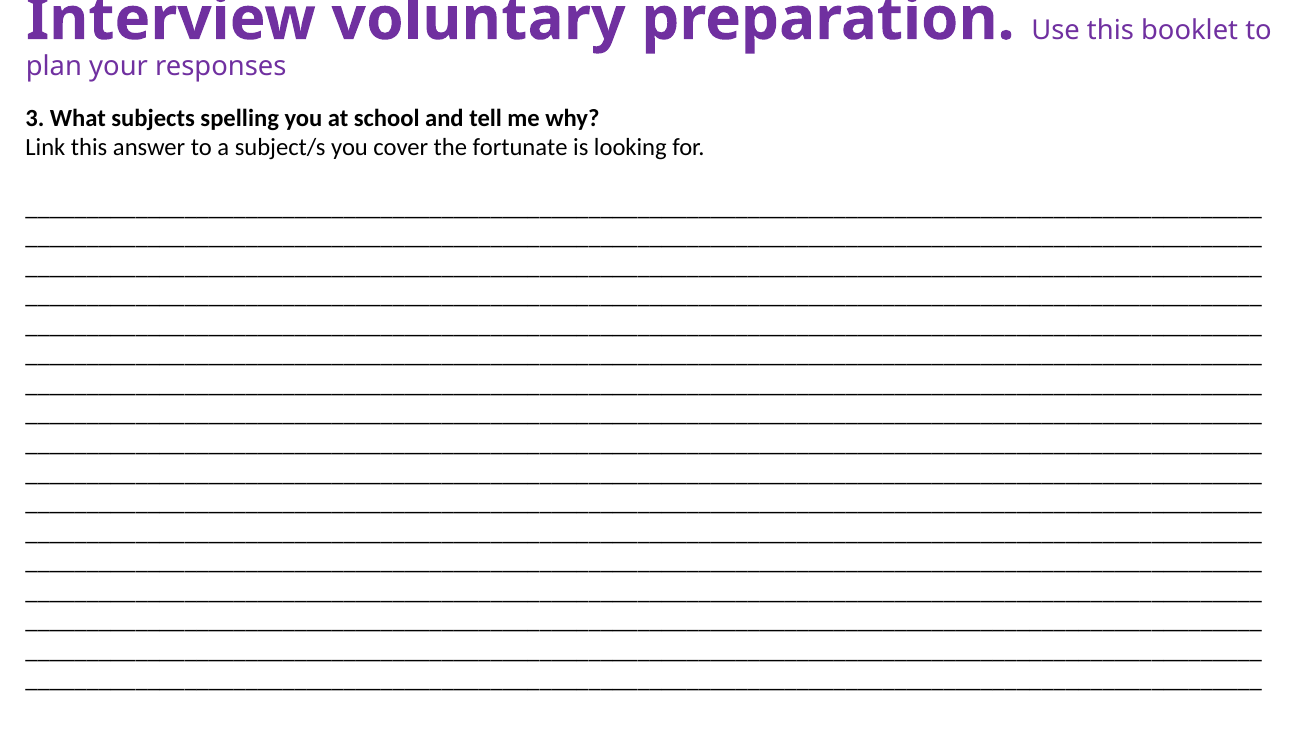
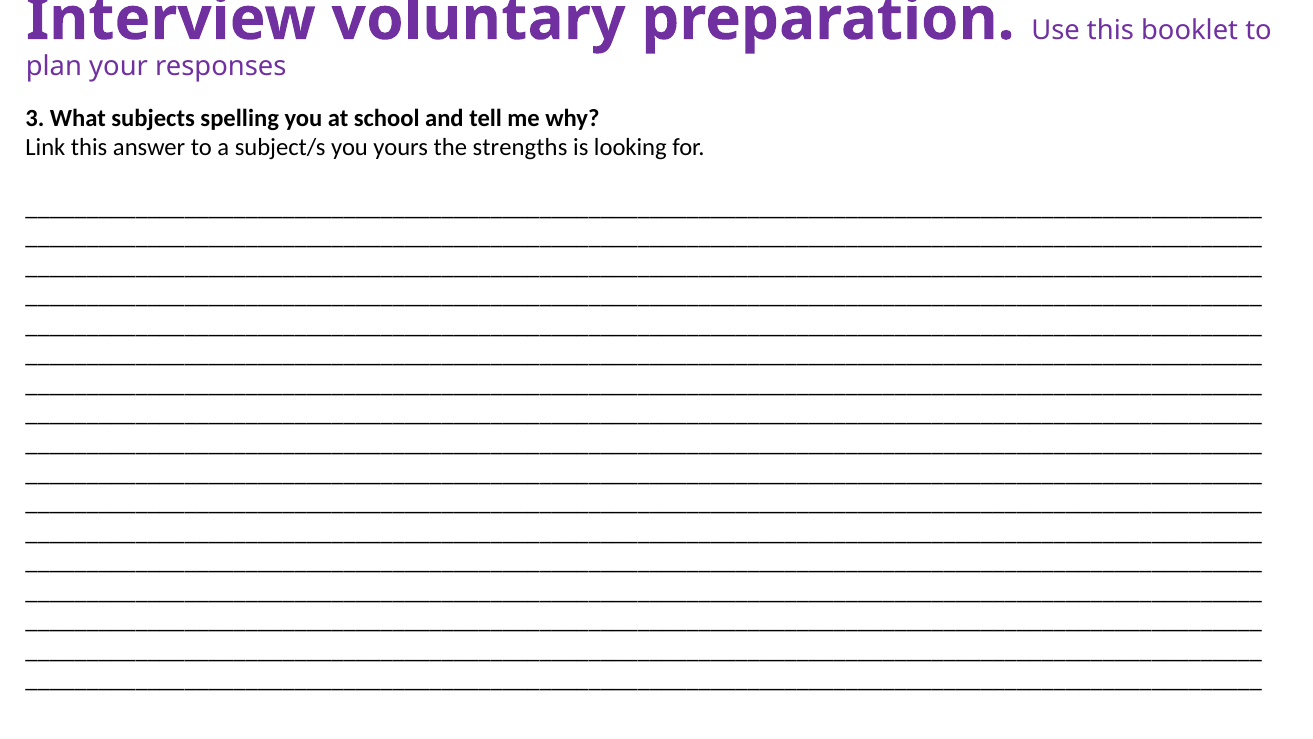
cover: cover -> yours (401, 148)
fortunate: fortunate -> strengths (520, 148)
